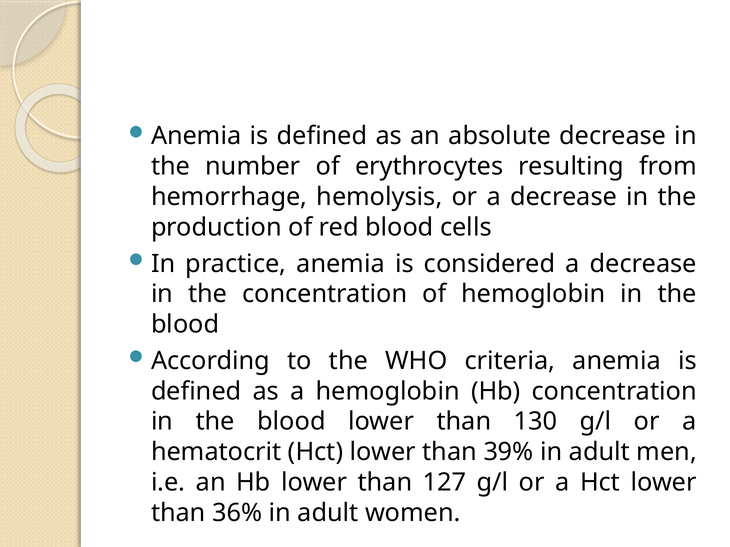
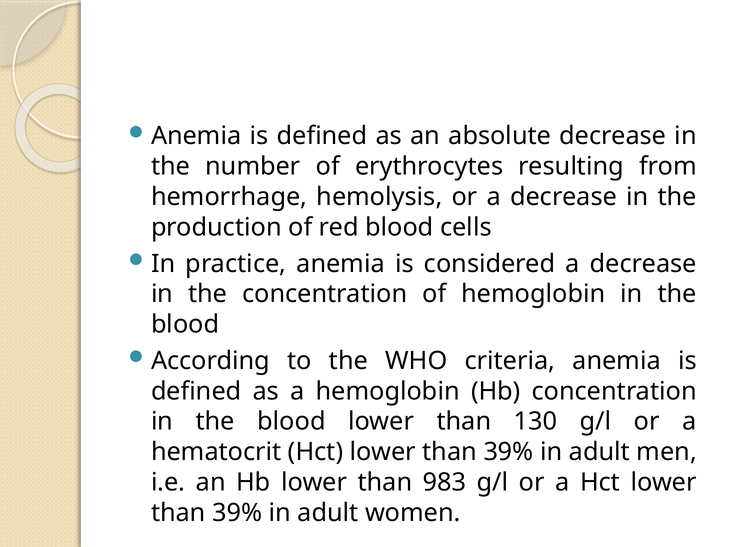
127: 127 -> 983 (445, 483)
36%: 36% -> 39% (237, 513)
